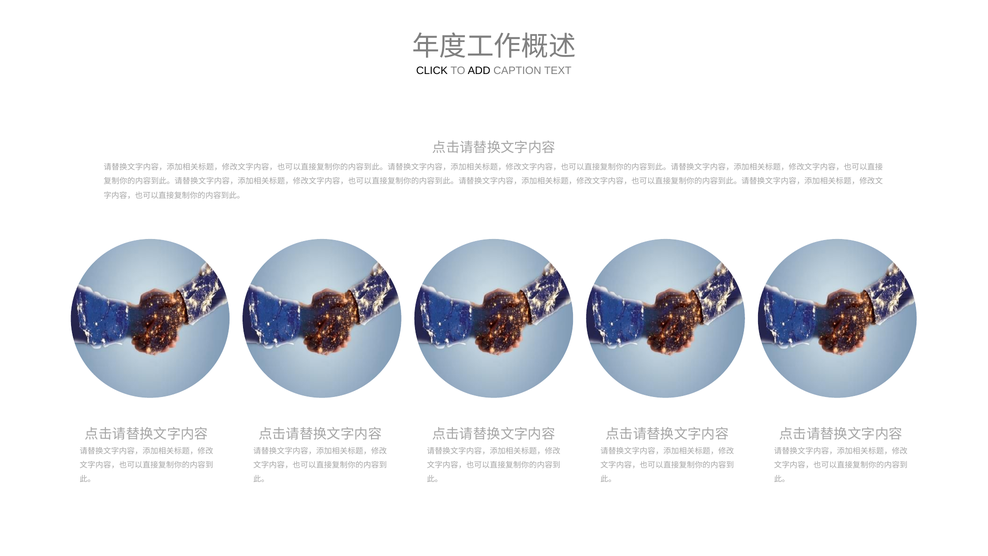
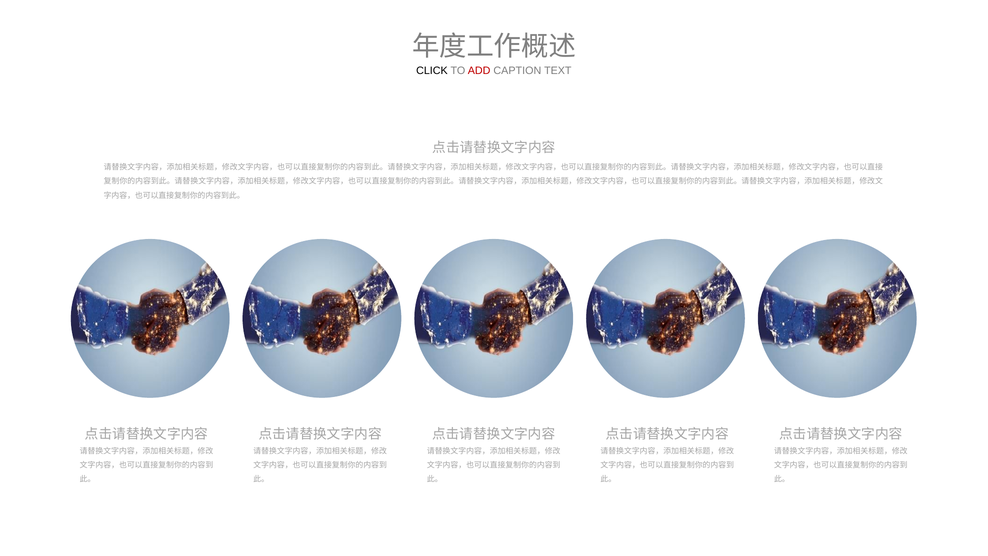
ADD colour: black -> red (479, 71)
